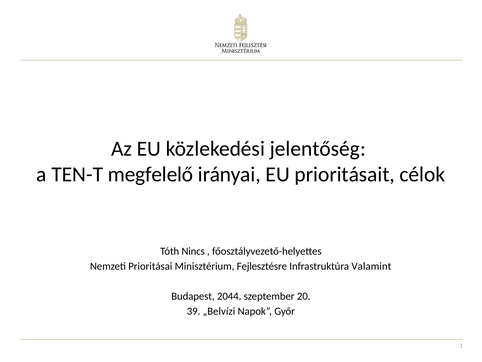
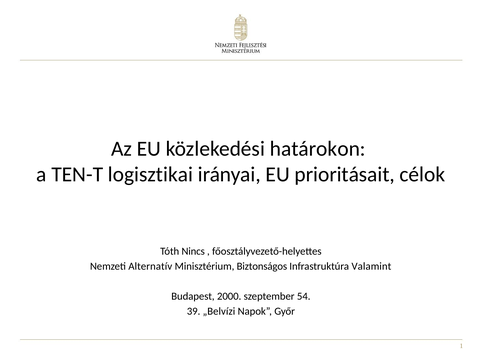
jelentőség: jelentőség -> határokon (318, 148)
megfelelő: megfelelő -> logisztikai (150, 174)
Prioritásai: Prioritásai -> Alternatív (150, 266)
Fejlesztésre: Fejlesztésre -> Biztonságos (262, 266)
2044: 2044 -> 2000 (229, 296)
20: 20 -> 54 (304, 296)
